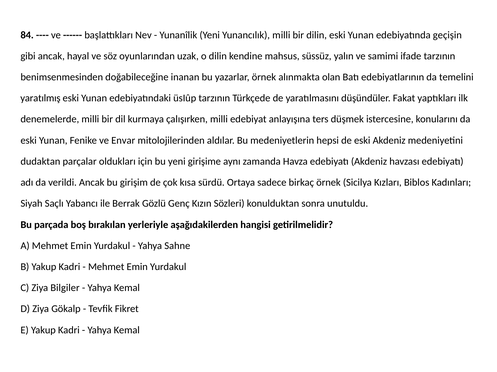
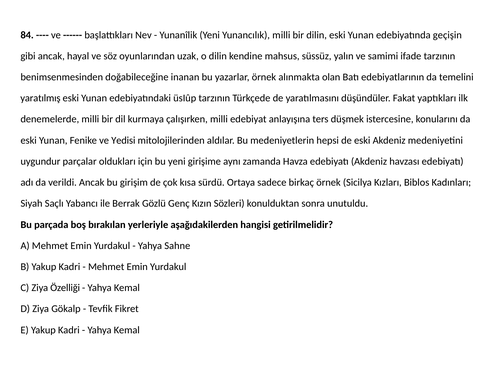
Envar: Envar -> Yedisi (123, 141)
dudaktan: dudaktan -> uygundur (40, 162)
Bilgiler: Bilgiler -> Özelliği (65, 288)
